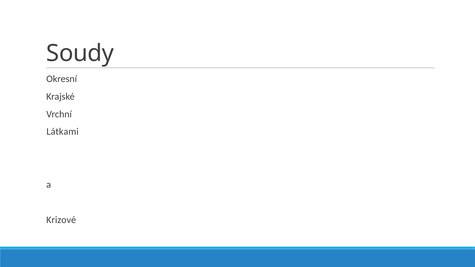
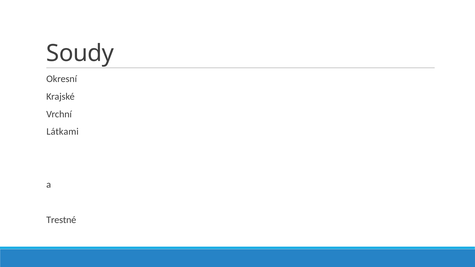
Krizové: Krizové -> Trestné (61, 220)
